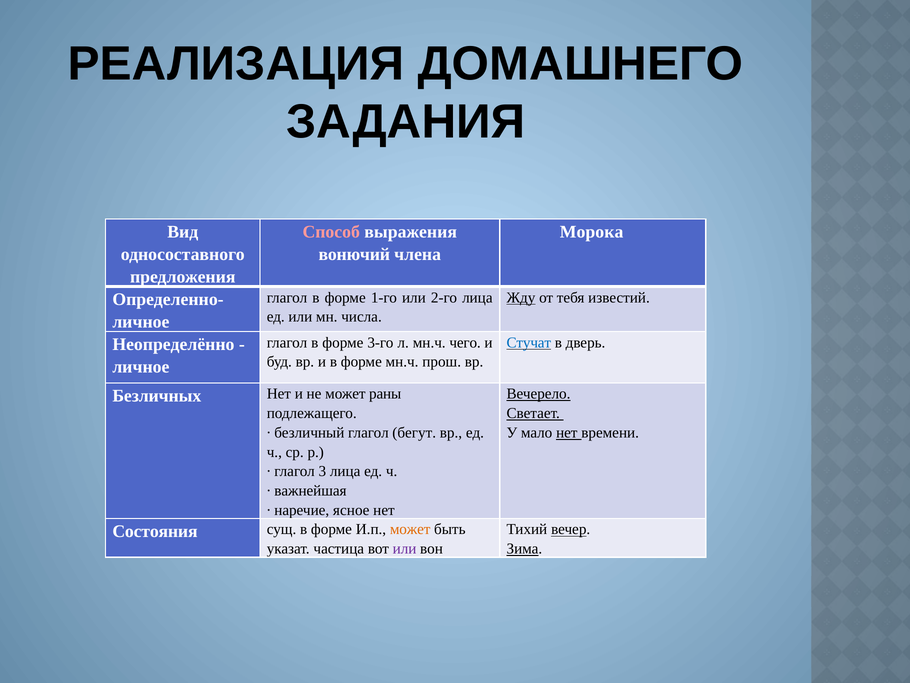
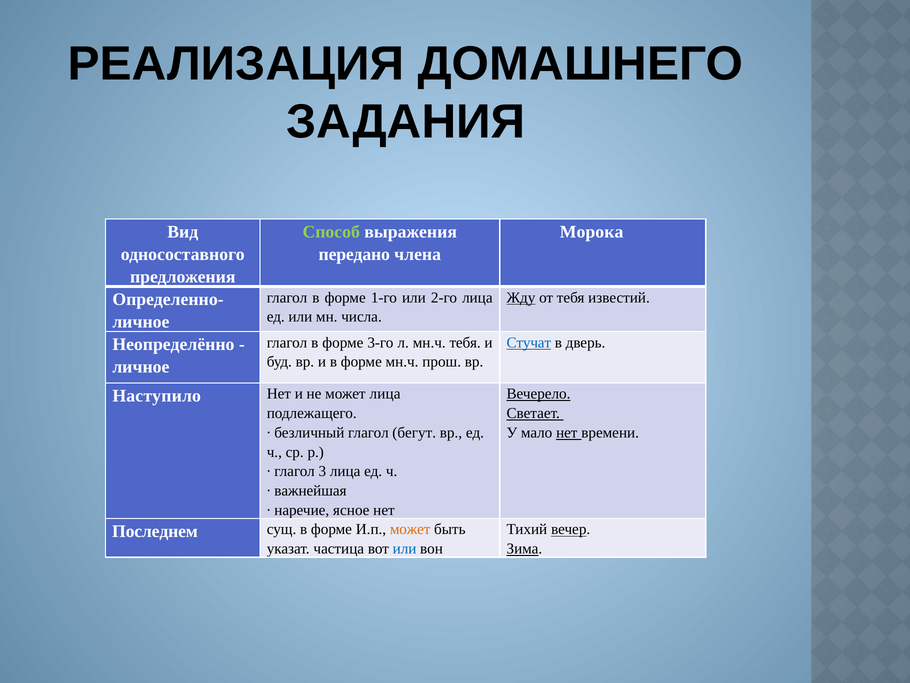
Способ colour: pink -> light green (331, 232)
вонючий: вонючий -> передано (354, 254)
мн.ч чего: чего -> тебя (465, 342)
Безличных: Безличных -> Наступило (157, 395)
может раны: раны -> лица (385, 394)
Состояния: Состояния -> Последнем (155, 531)
или colour: purple -> blue (405, 548)
